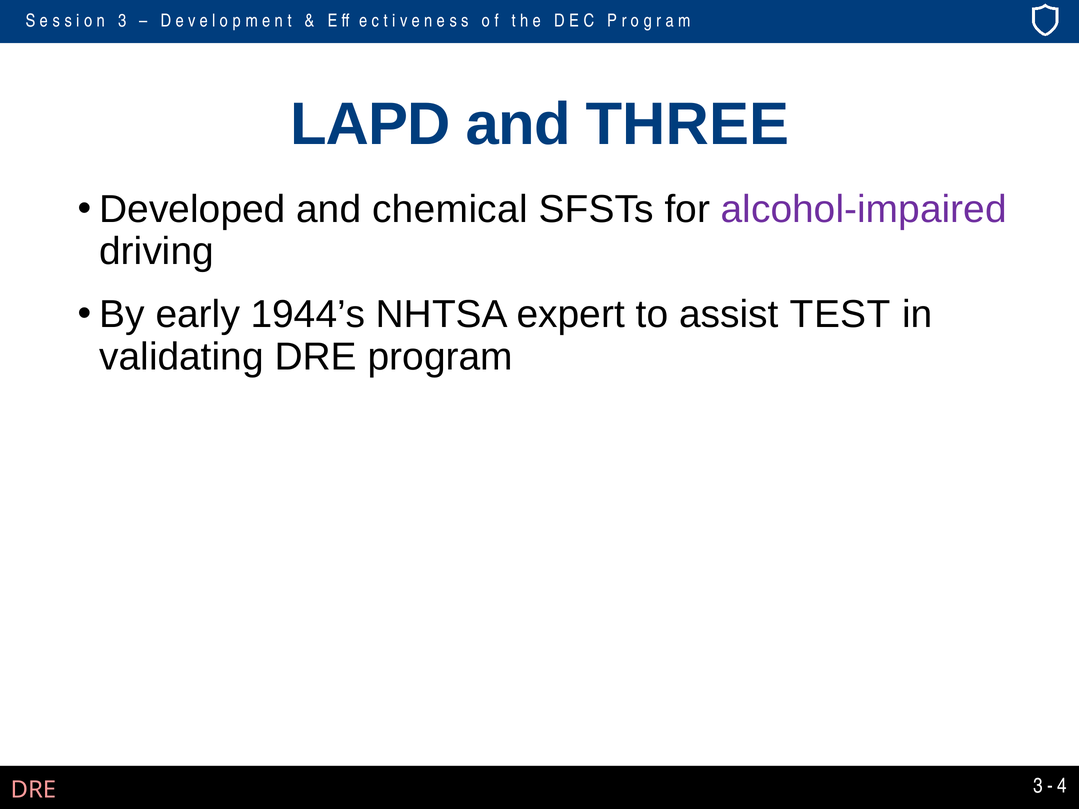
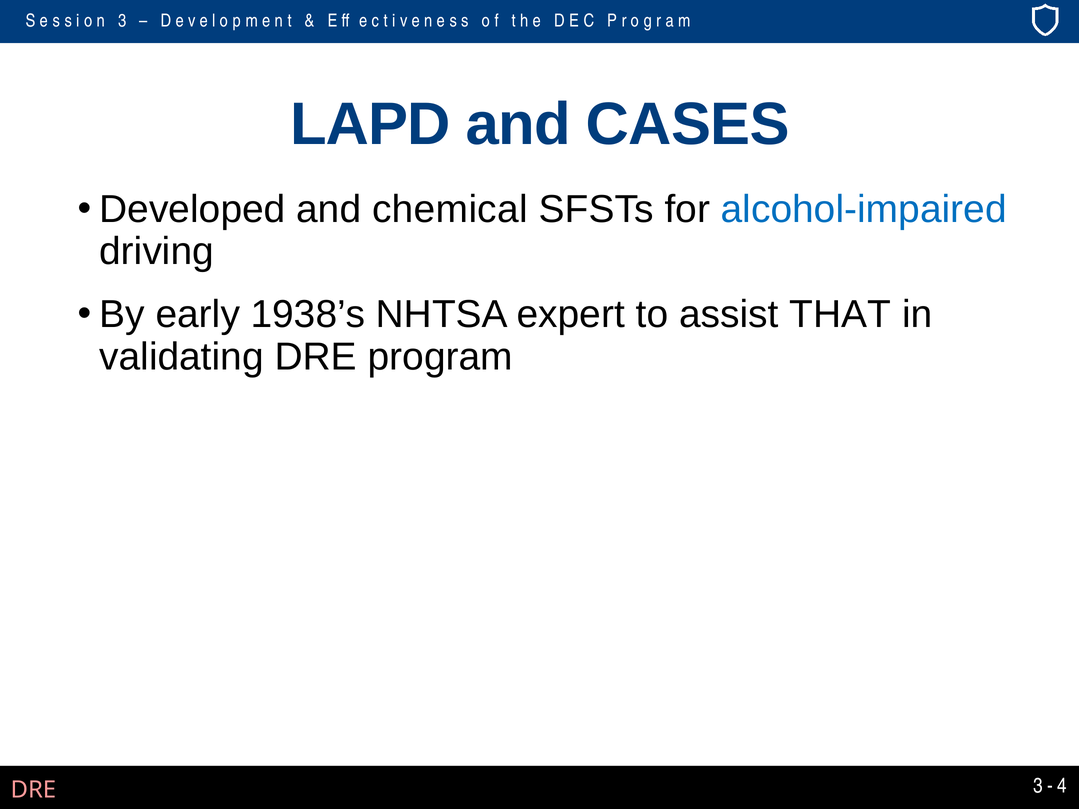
THREE: THREE -> CASES (688, 124)
alcohol-impaired colour: purple -> blue (864, 210)
1944’s: 1944’s -> 1938’s (308, 315)
TEST: TEST -> THAT (840, 315)
